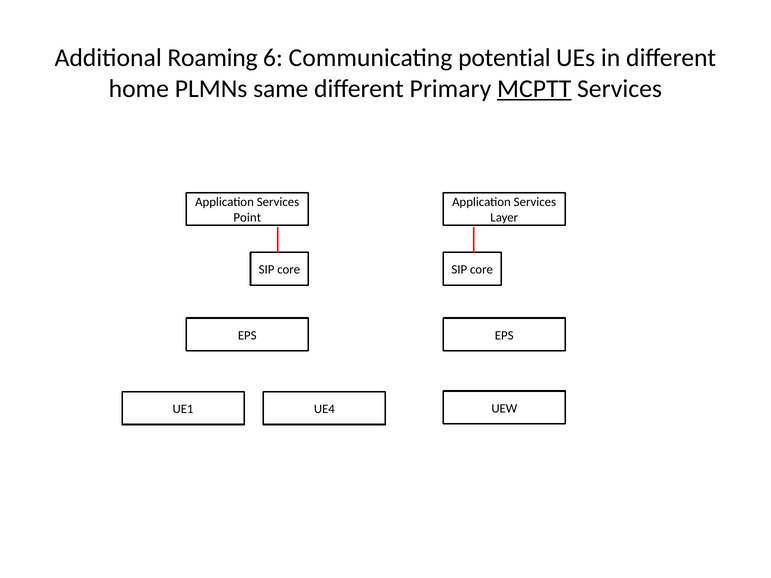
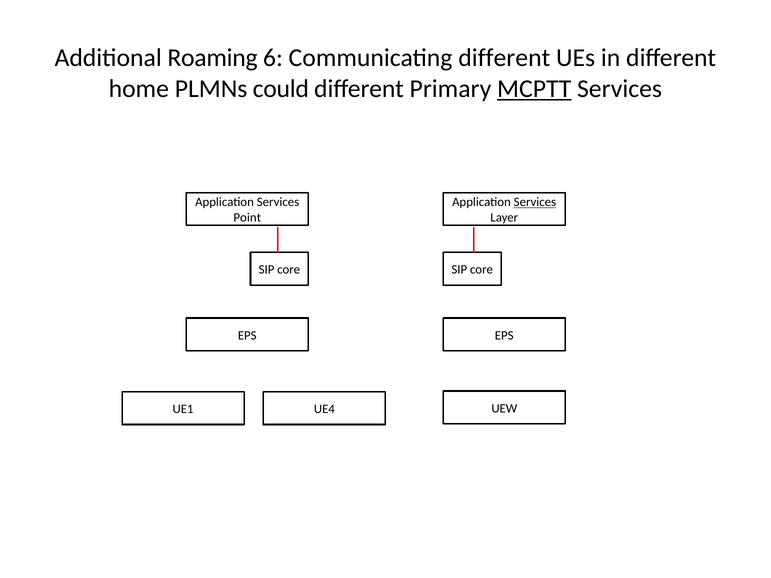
Communicating potential: potential -> different (504, 58)
same: same -> could (281, 89)
Services underline: none -> present (535, 202)
